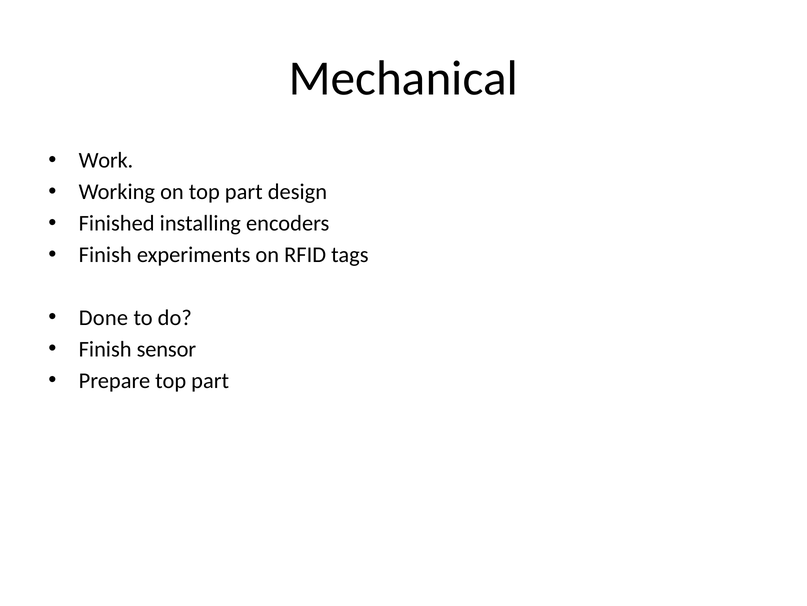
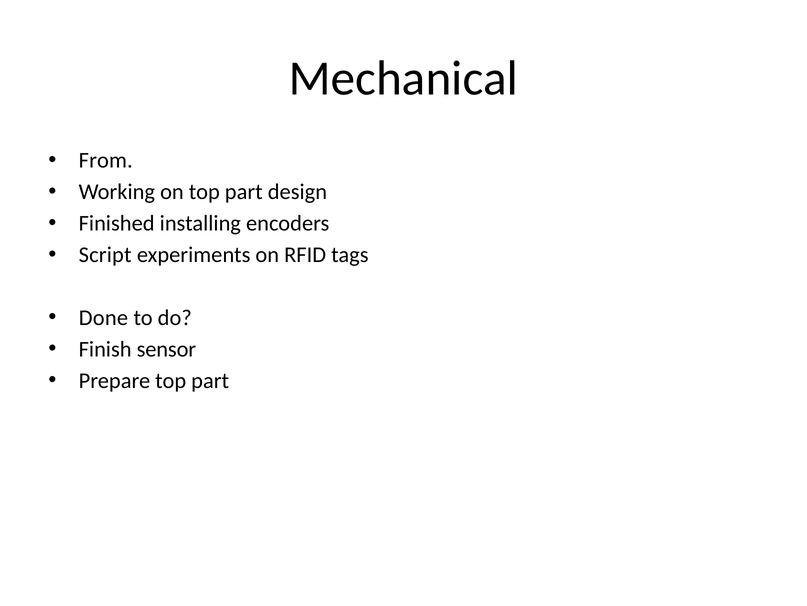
Work: Work -> From (106, 160)
Finish: Finish -> Script (105, 255)
